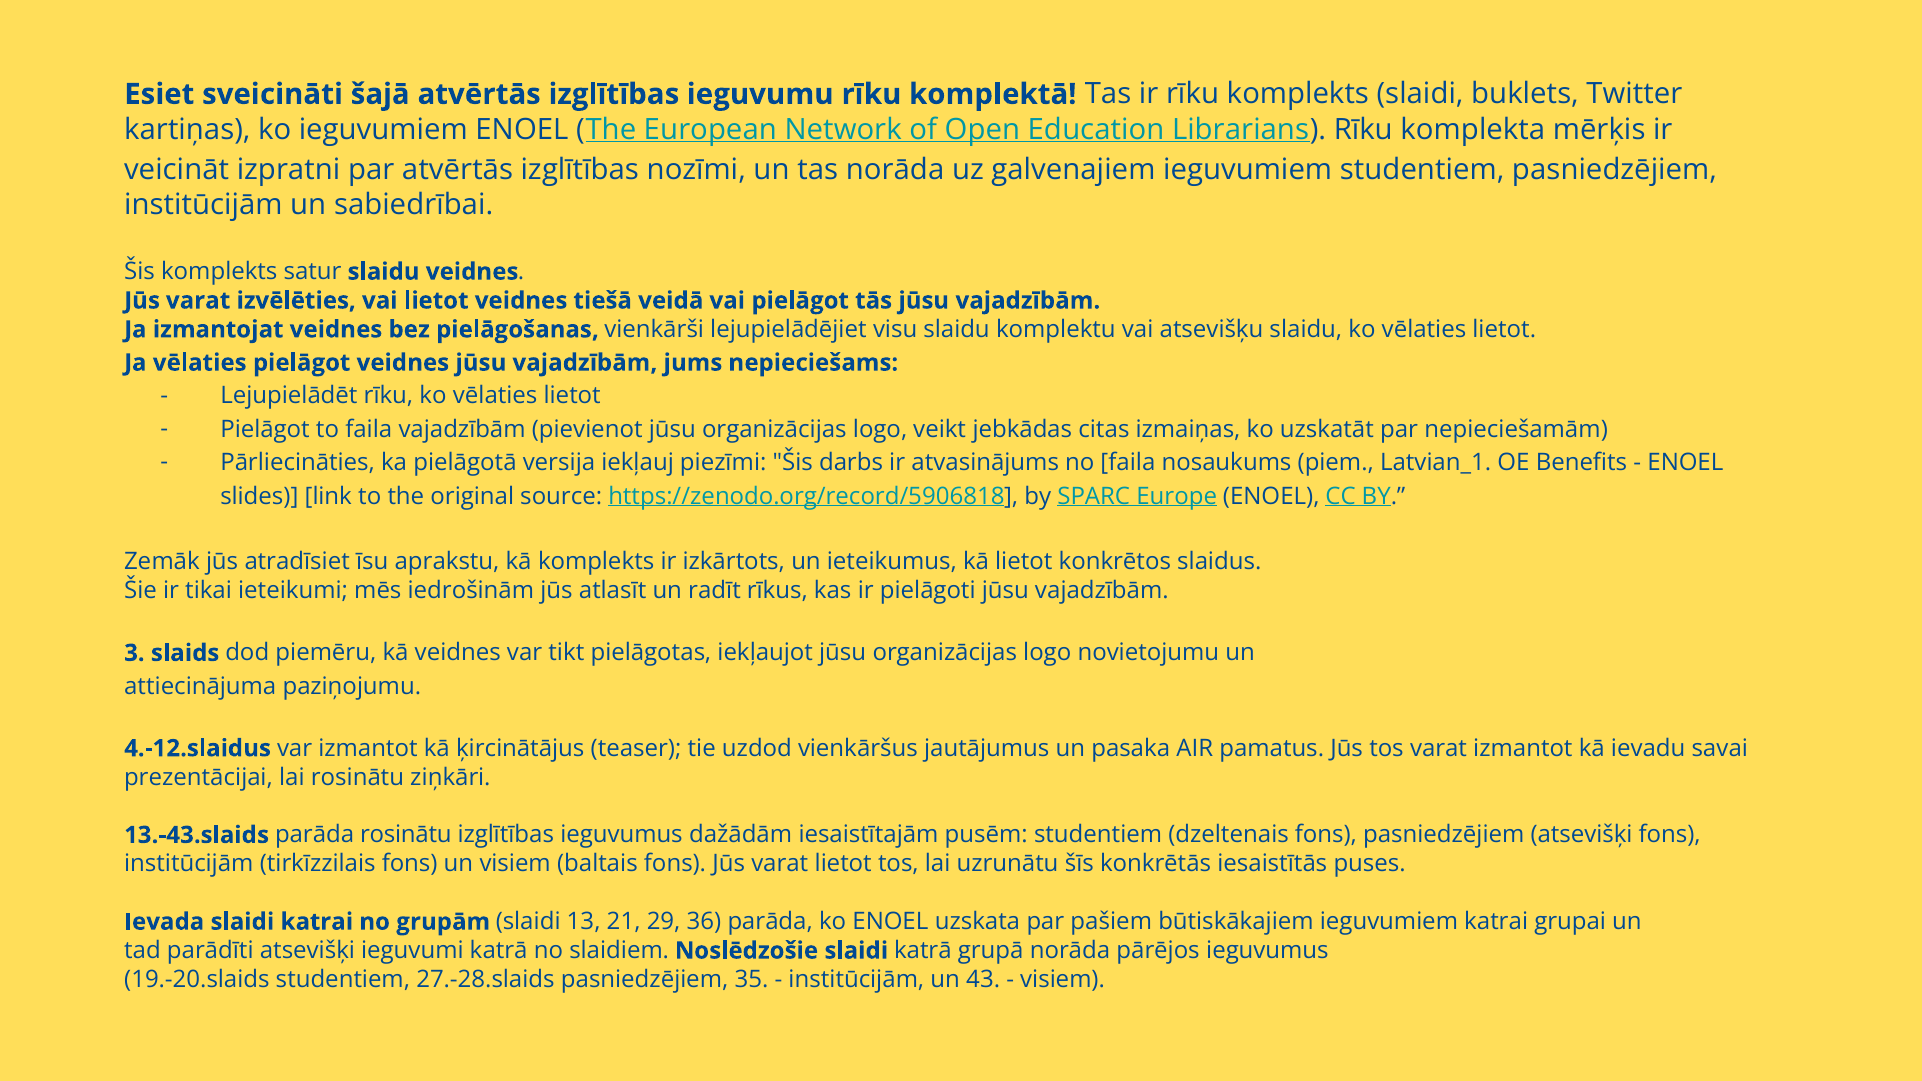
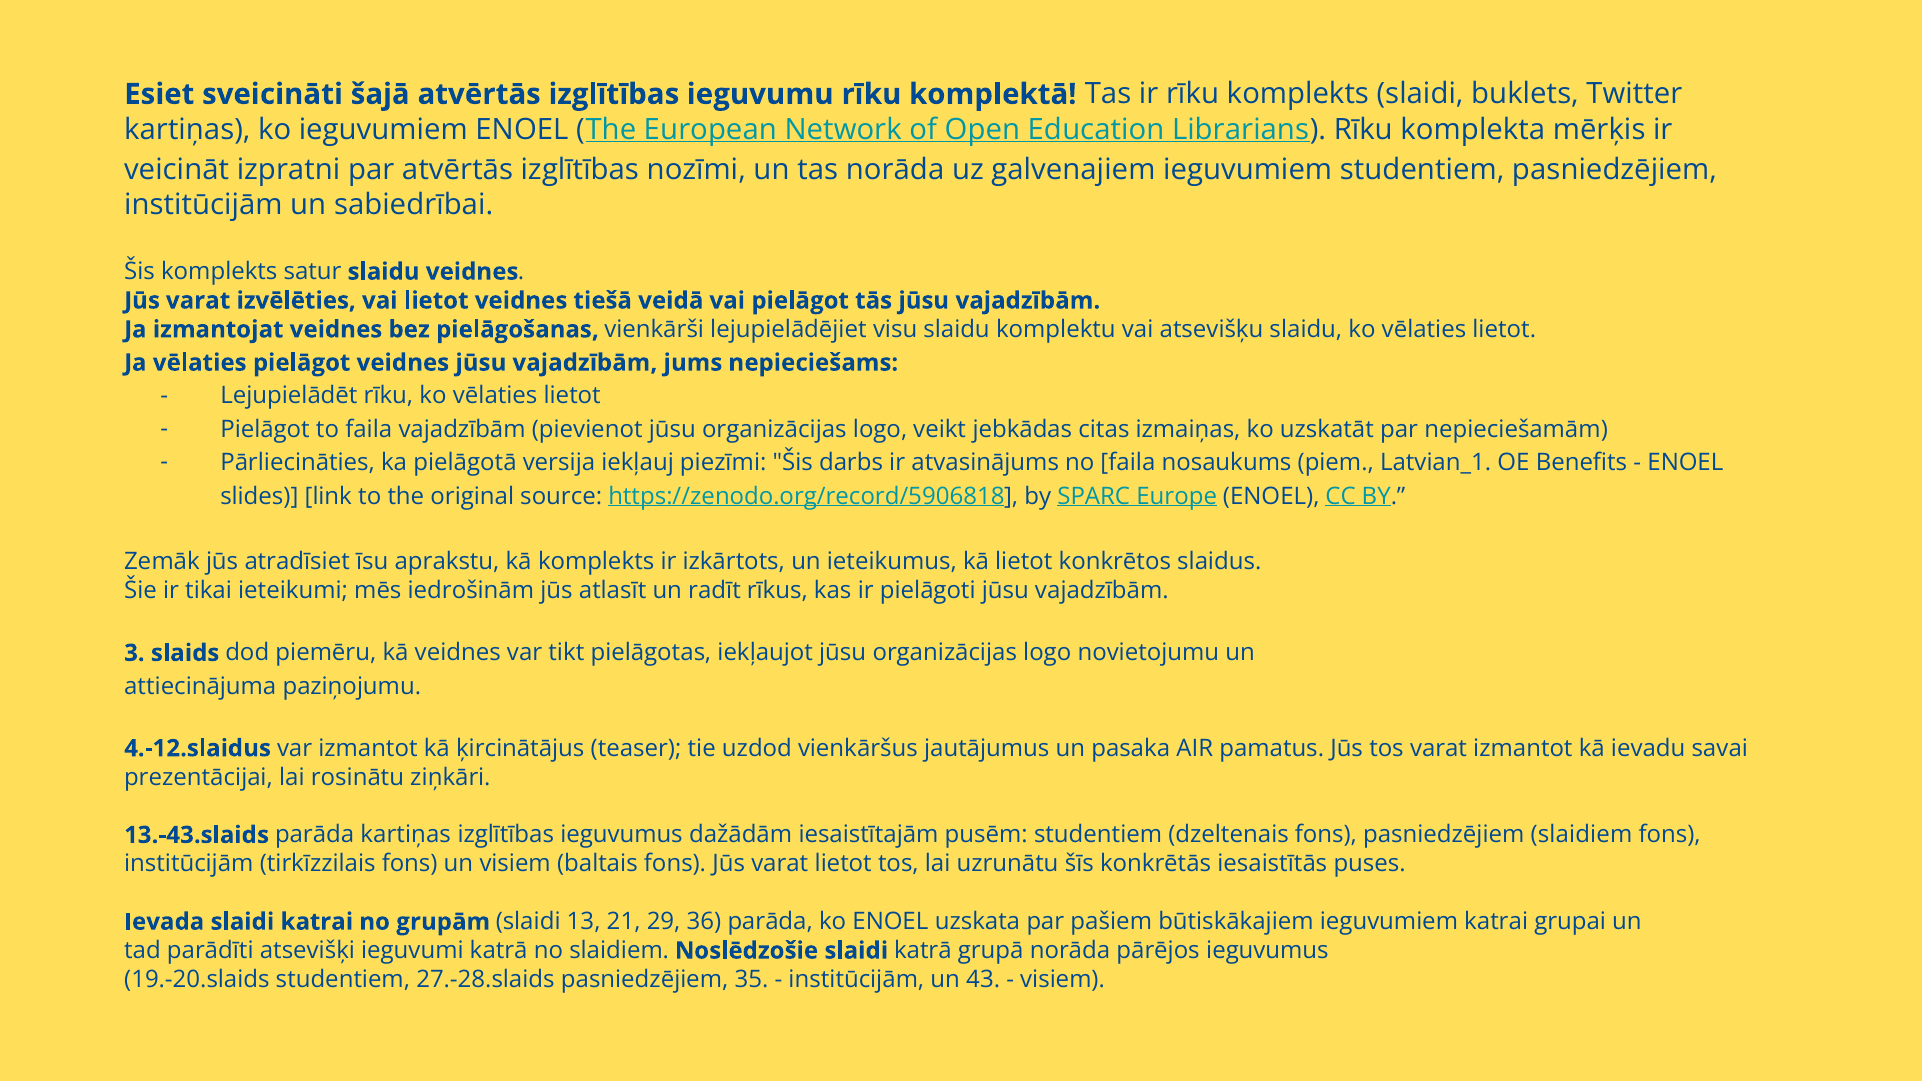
parāda rosinātu: rosinātu -> kartiņas (406, 835)
pasniedzējiem atsevišķi: atsevišķi -> slaidiem (1581, 835)
